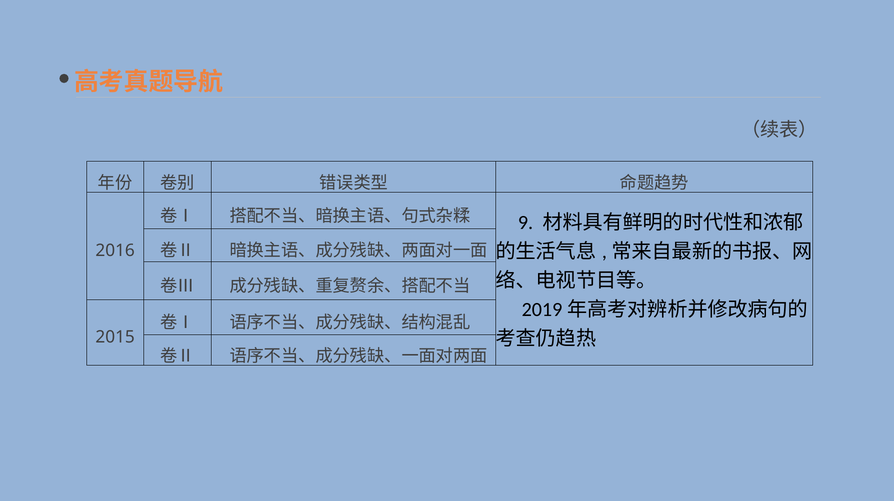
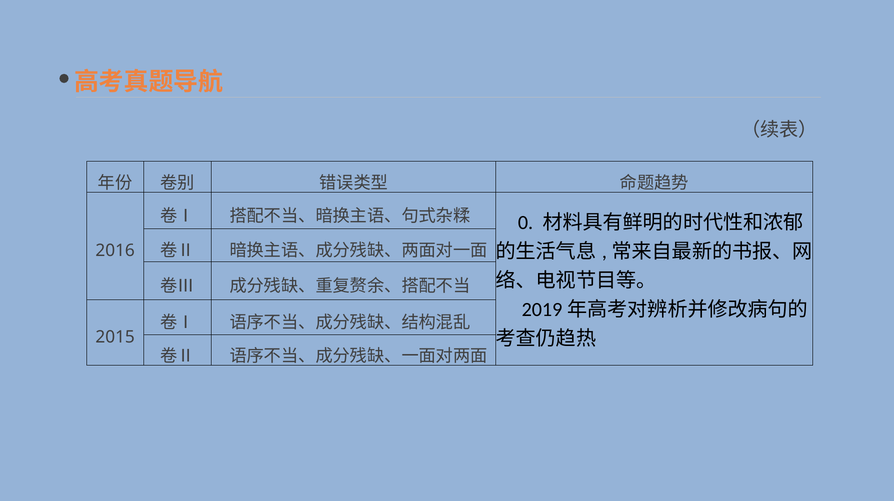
9: 9 -> 0 (526, 223)
